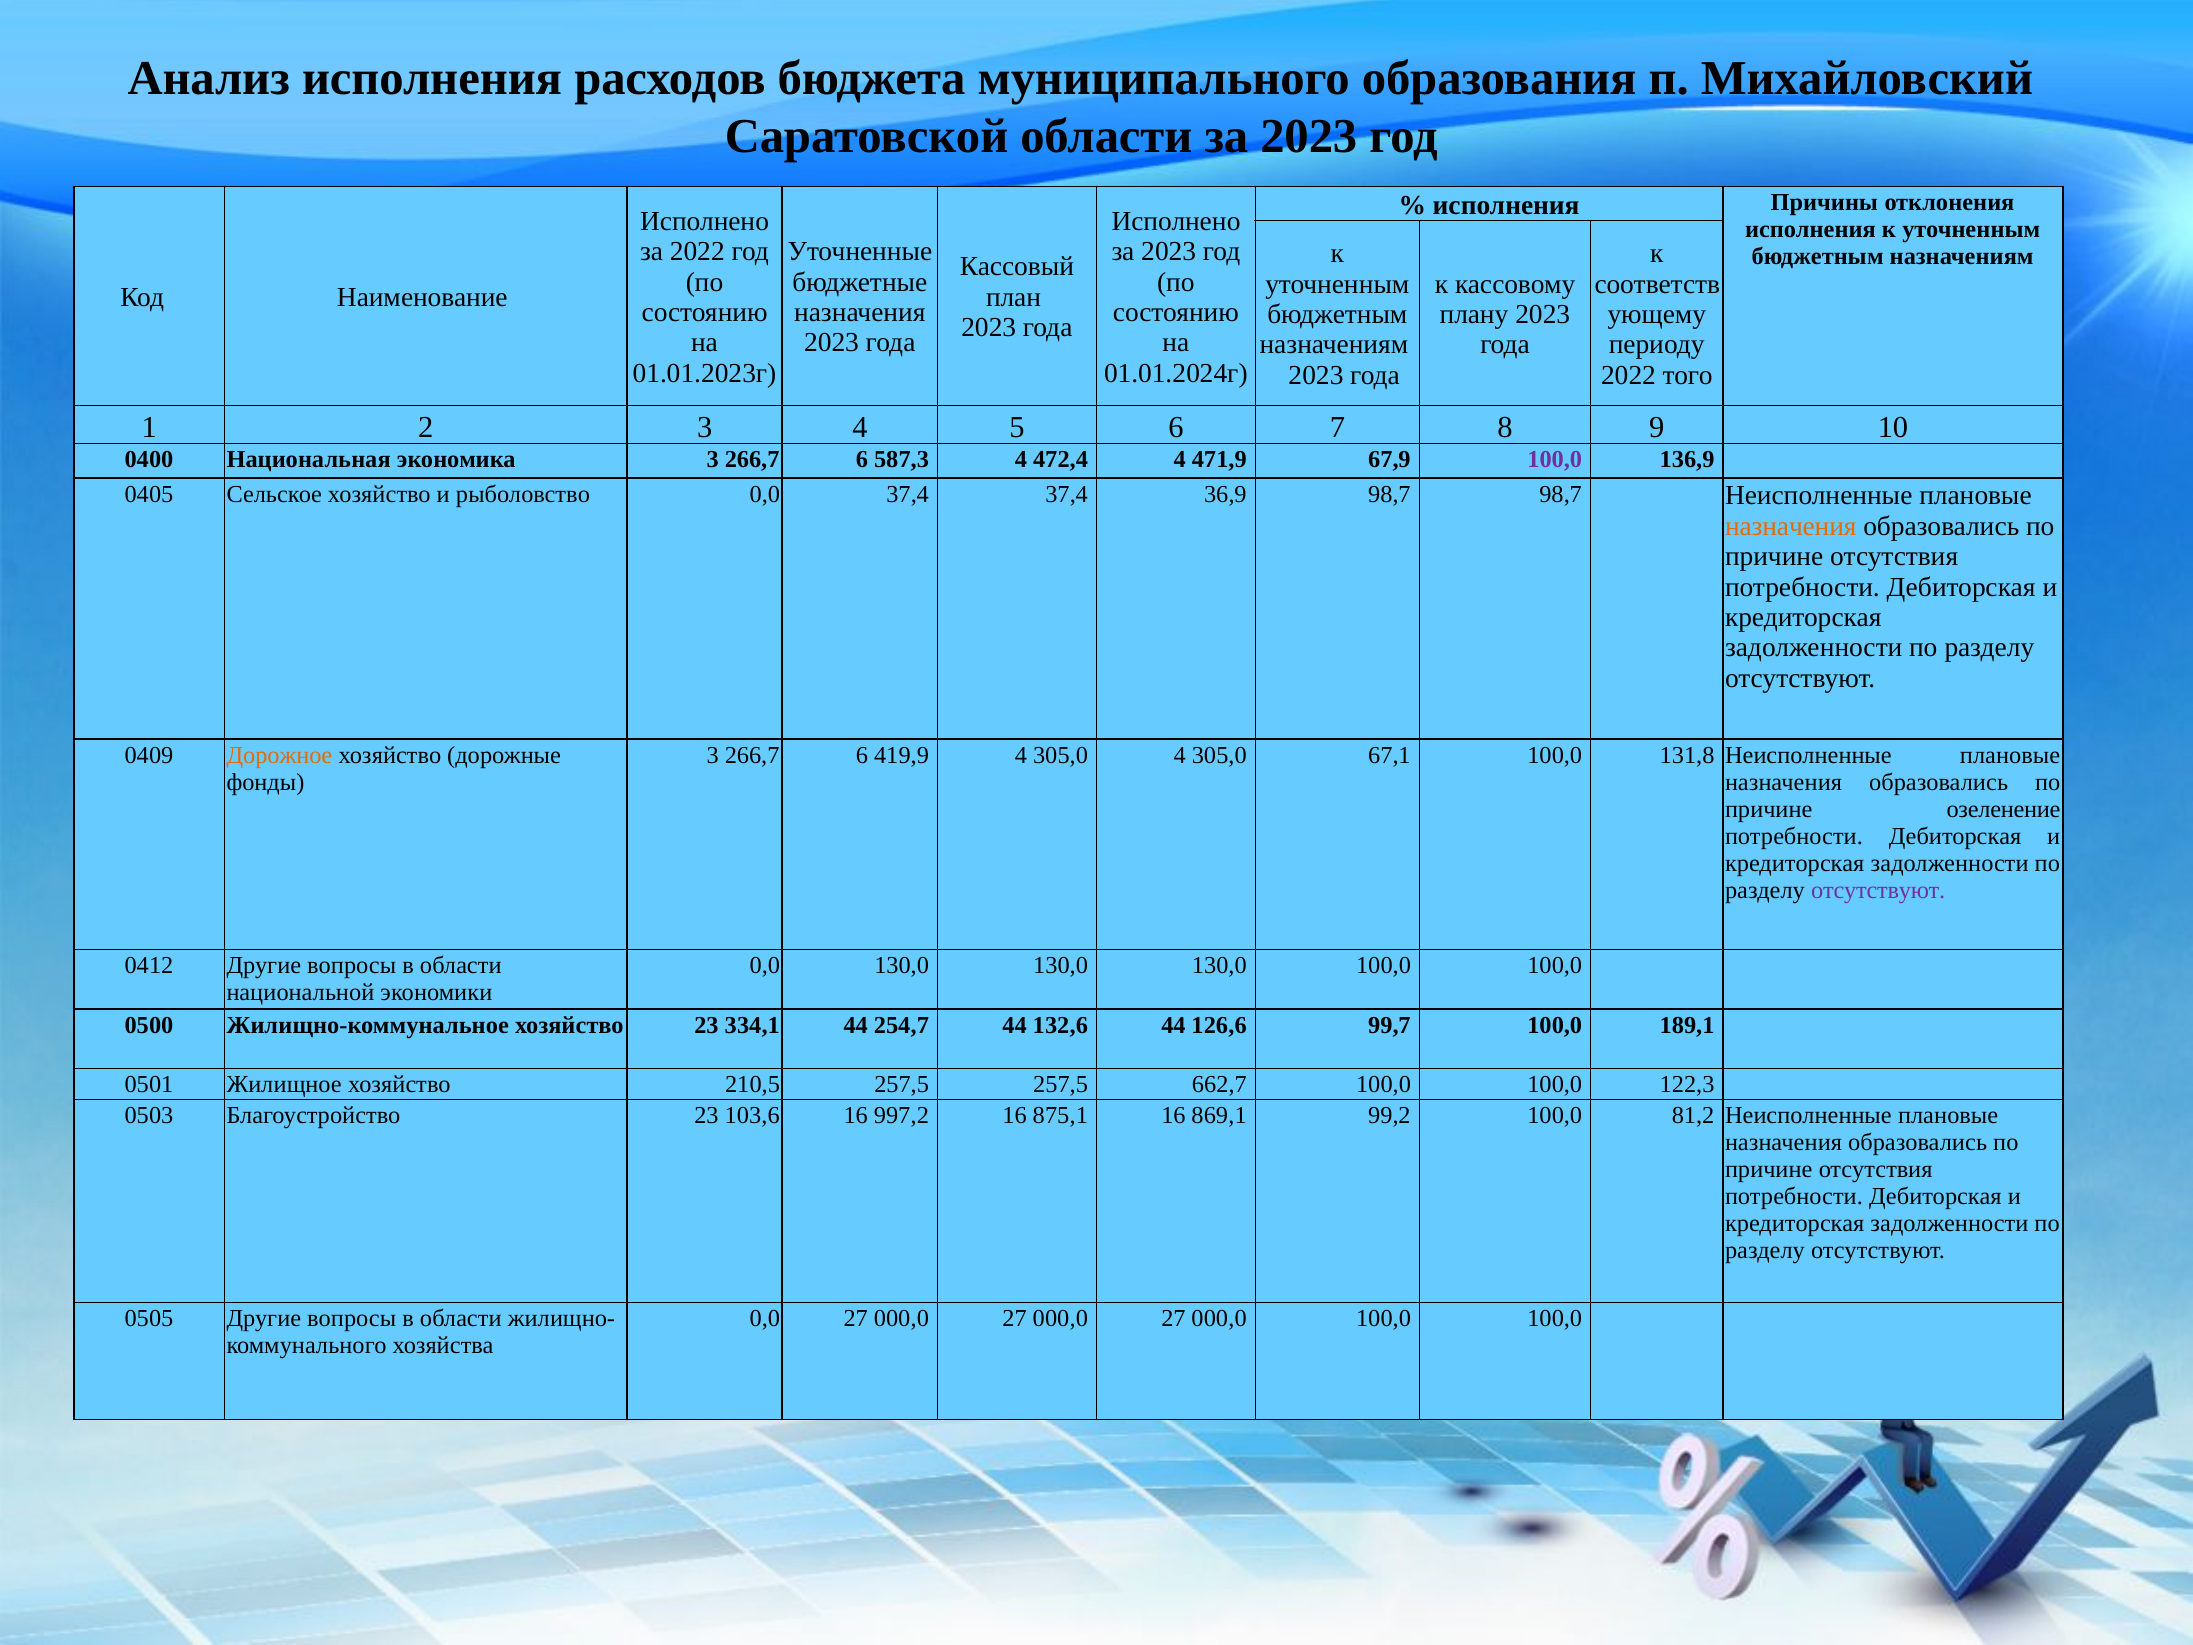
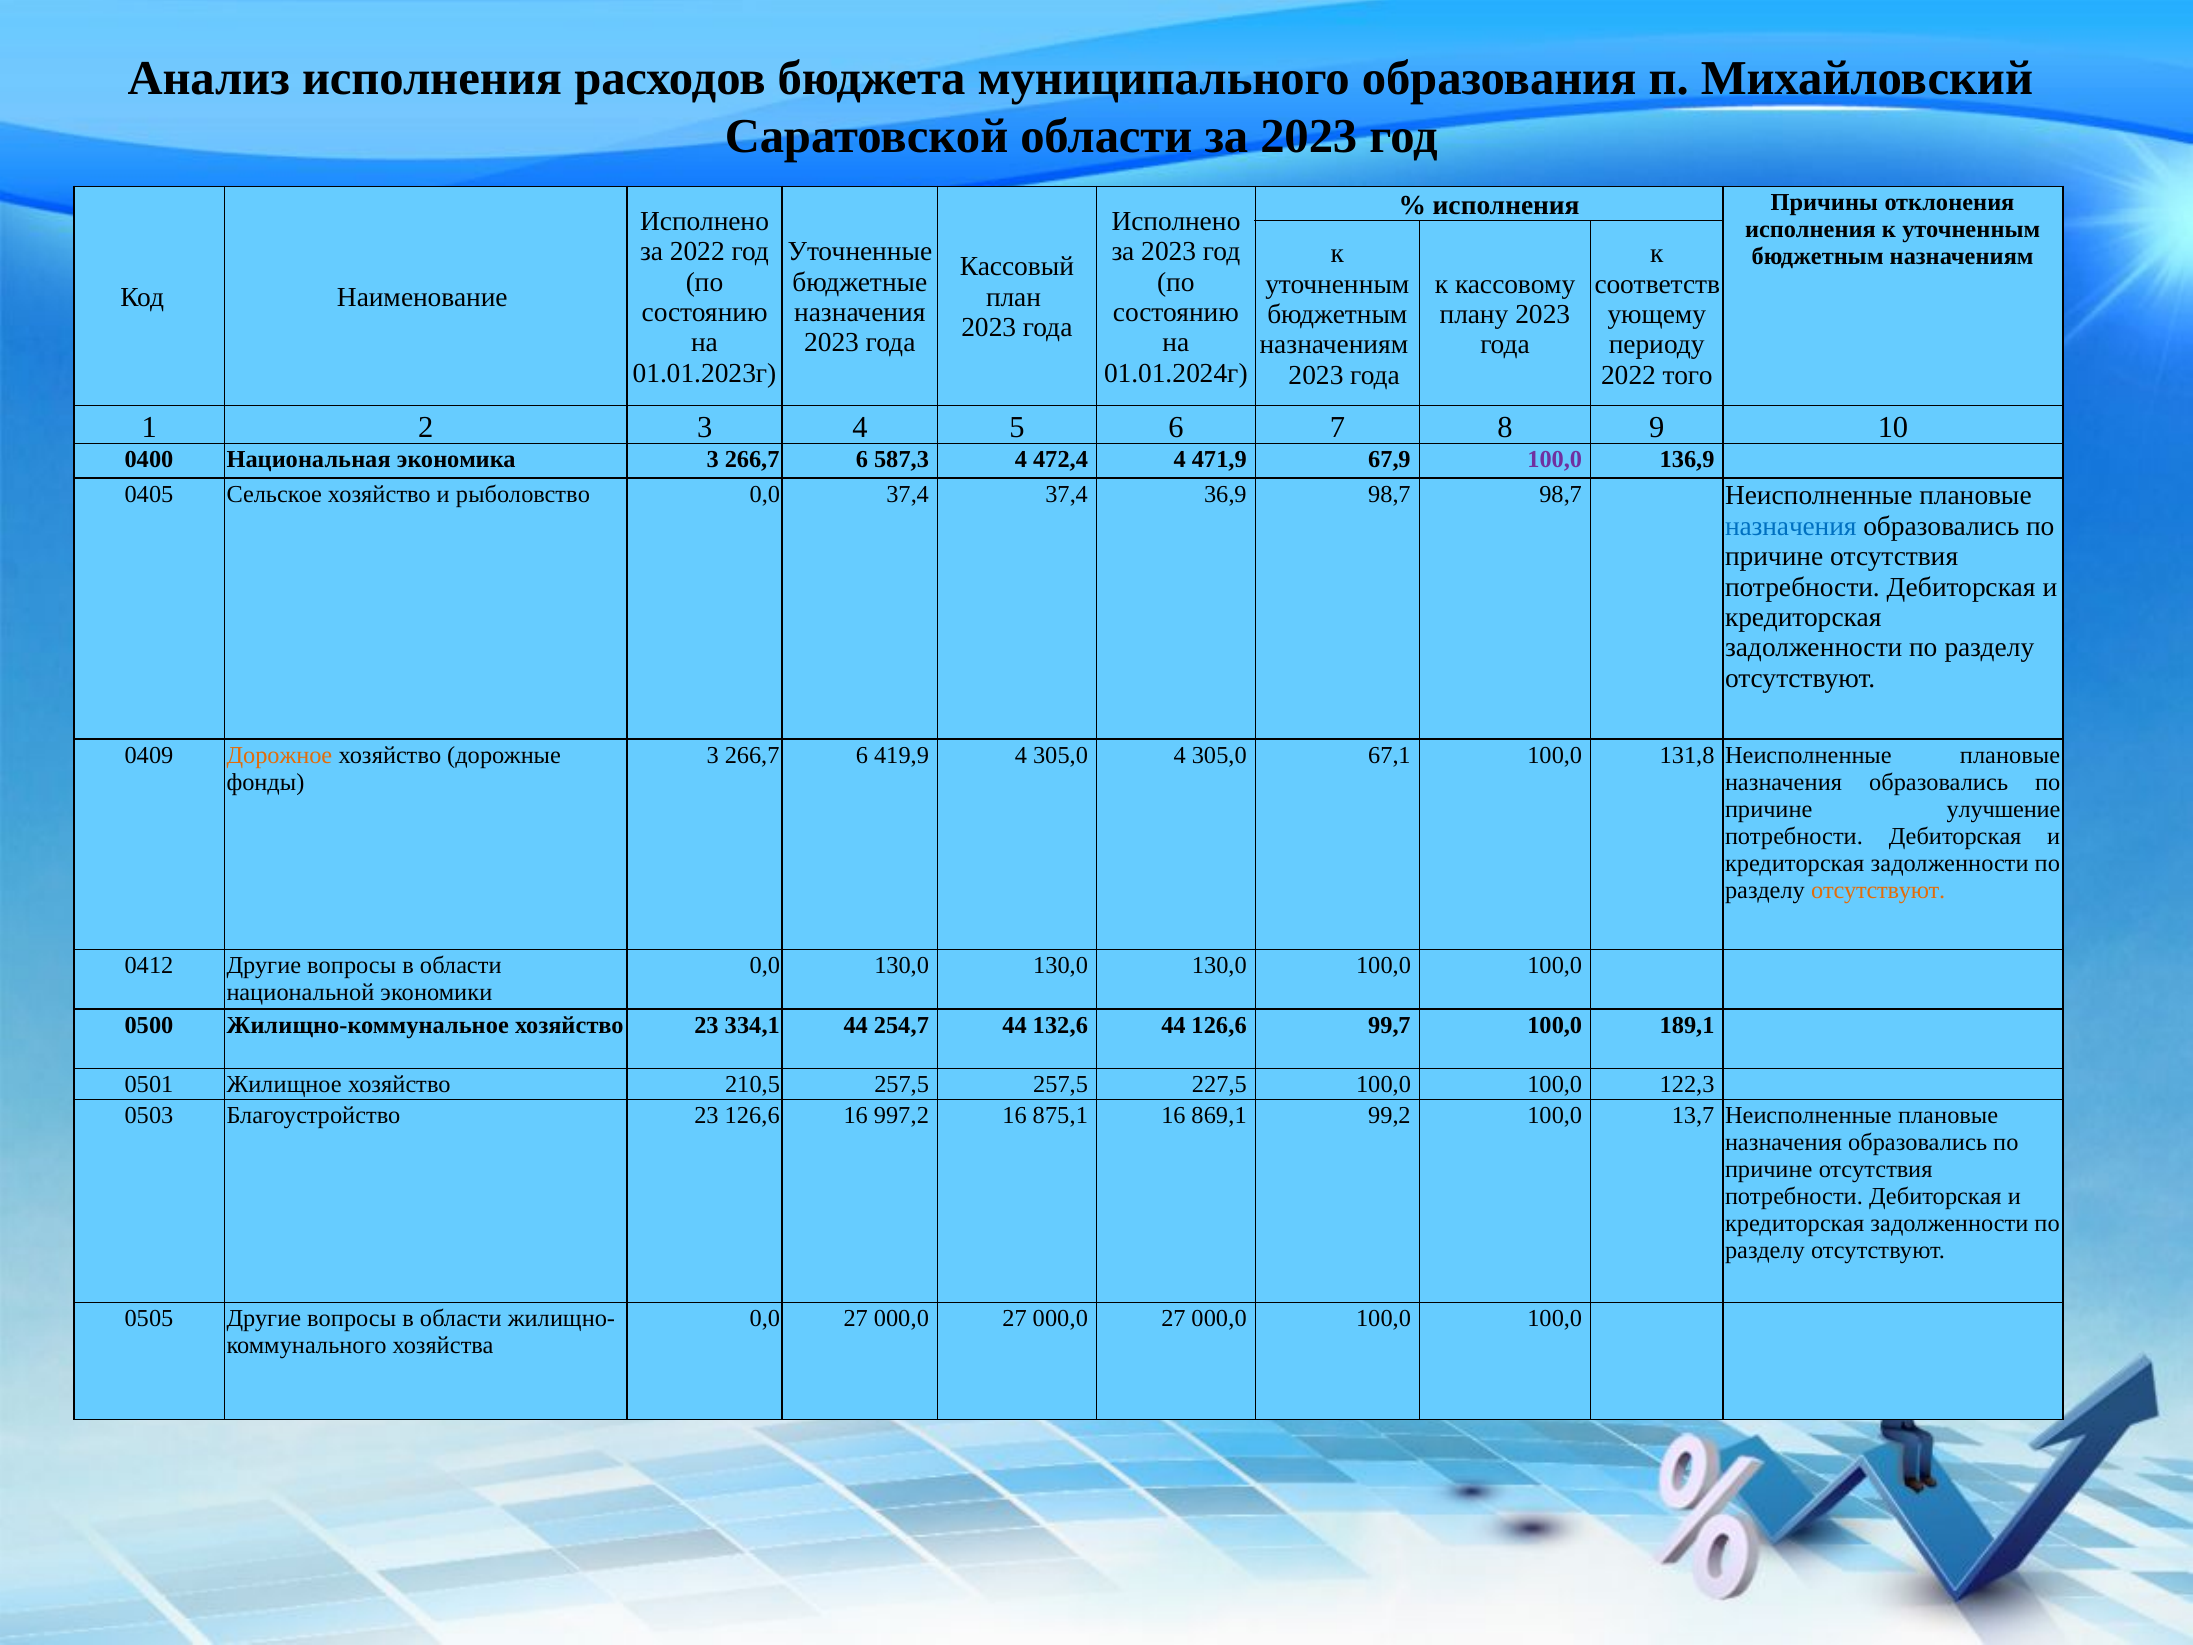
назначения colour: orange -> blue (1791, 526)
озеленение: озеленение -> улучшение (2003, 809)
отсутствуют colour: purple -> orange (1878, 890)
662,7: 662,7 -> 227,5 (1219, 1085)
23 103,6: 103,6 -> 126,6 (752, 1115)
81,2: 81,2 -> 13,7 (1693, 1115)
